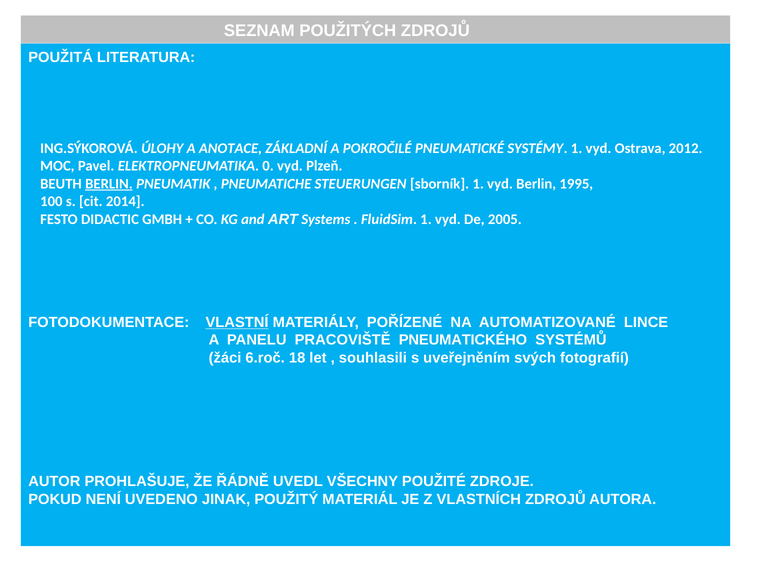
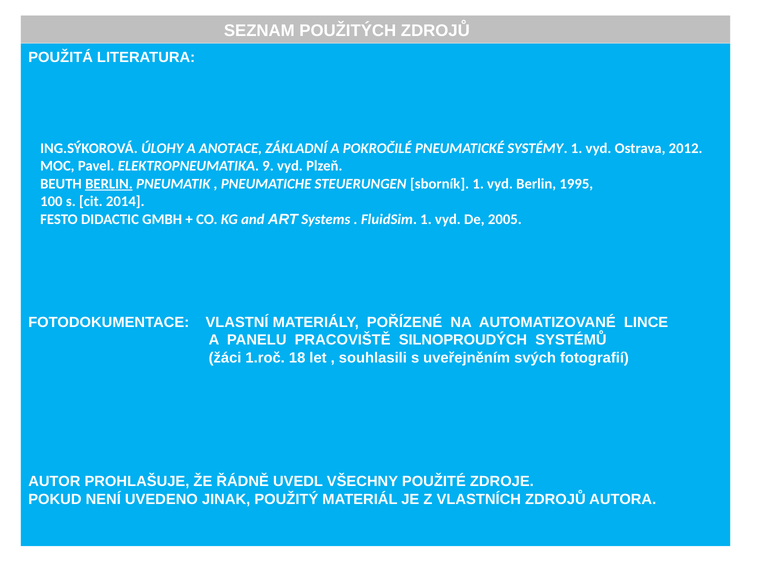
0: 0 -> 9 (268, 166)
VLASTNÍ underline: present -> none (237, 322)
PNEUMATICKÉHO: PNEUMATICKÉHO -> SILNOPROUDÝCH (463, 340)
6.roč: 6.roč -> 1.roč (265, 358)
